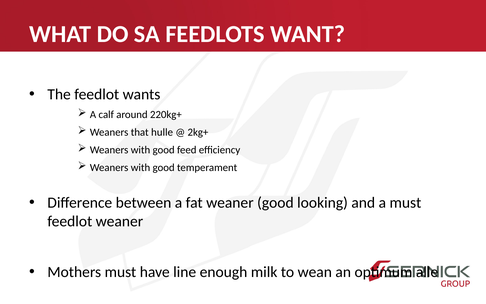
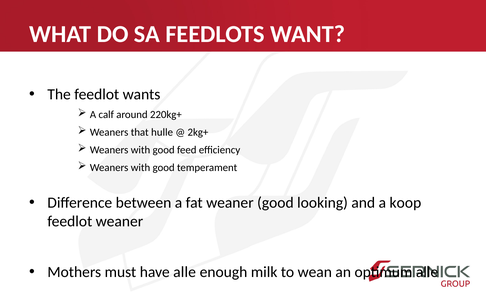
a must: must -> koop (405, 203)
have line: line -> alle (185, 272)
